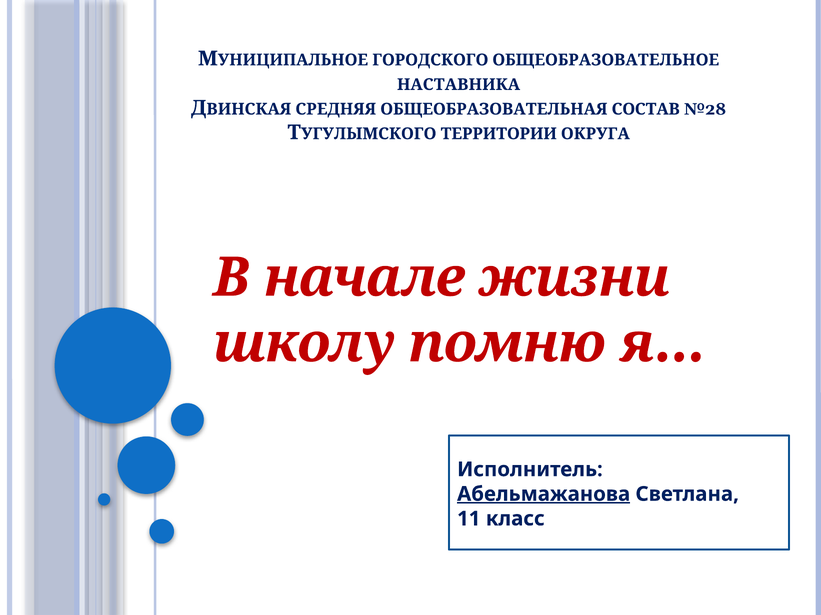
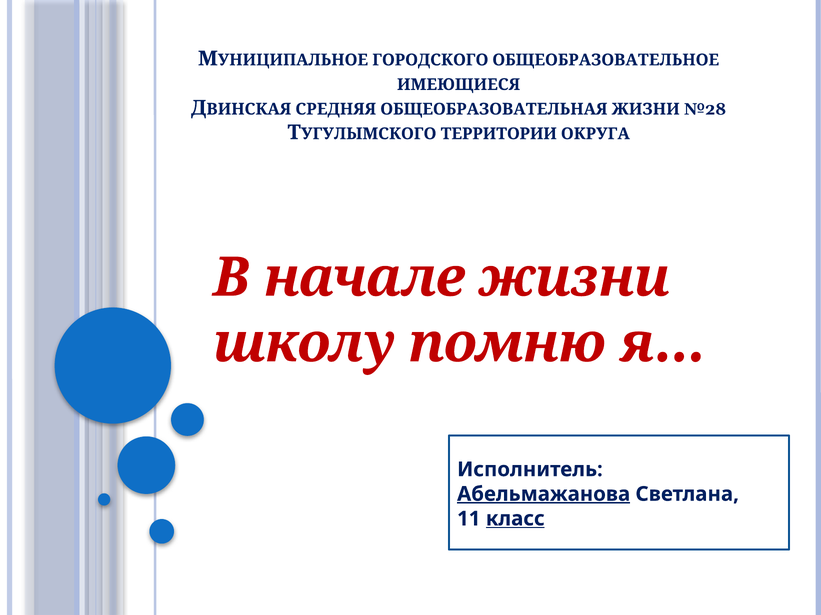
НАСТАВНИКА: НАСТАВНИКА -> ИМЕЮЩИЕСЯ (459, 85)
ОБЩЕОБРАЗОВАТЕЛЬНАЯ СОСТАВ: СОСТАВ -> ЖИЗНИ (646, 109)
класс underline: none -> present (515, 519)
